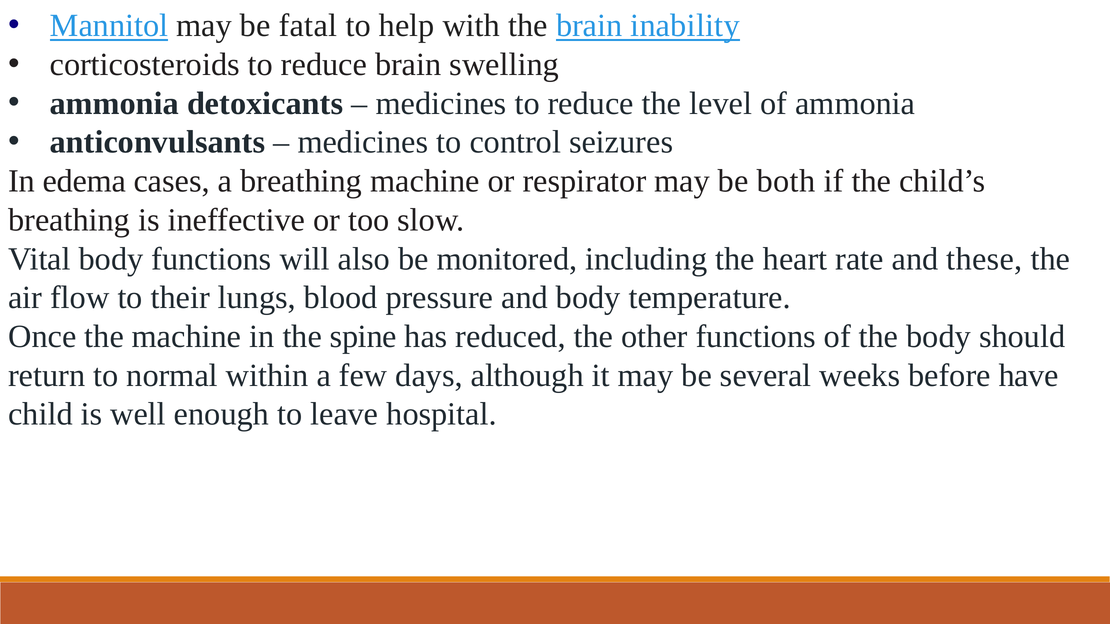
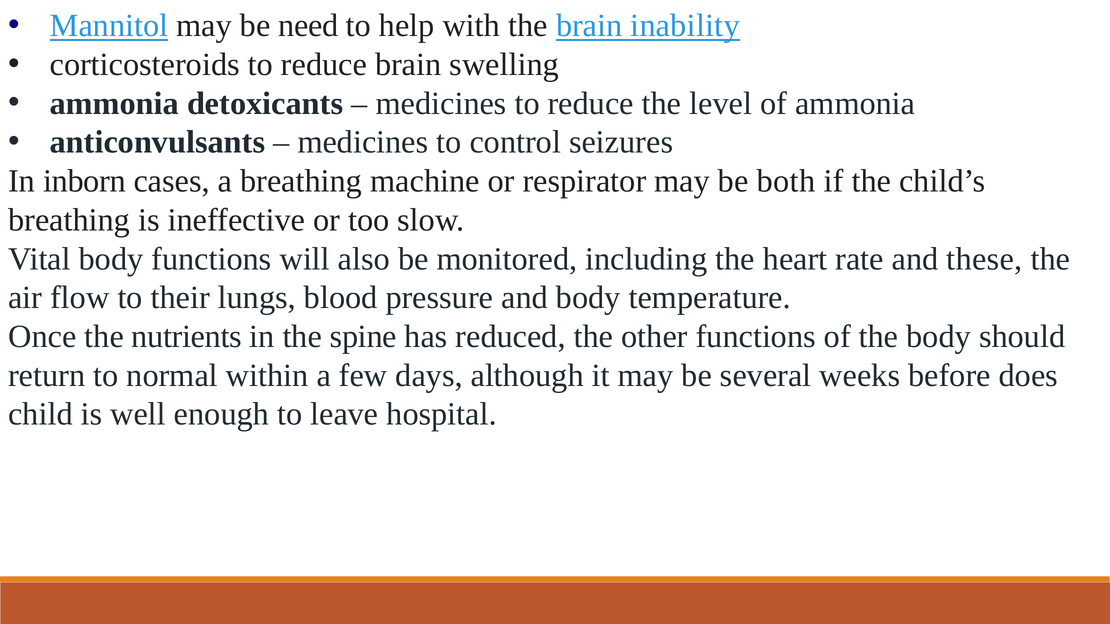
fatal: fatal -> need (308, 26)
edema: edema -> inborn (84, 181)
the machine: machine -> nutrients (187, 337)
have: have -> does (1028, 376)
